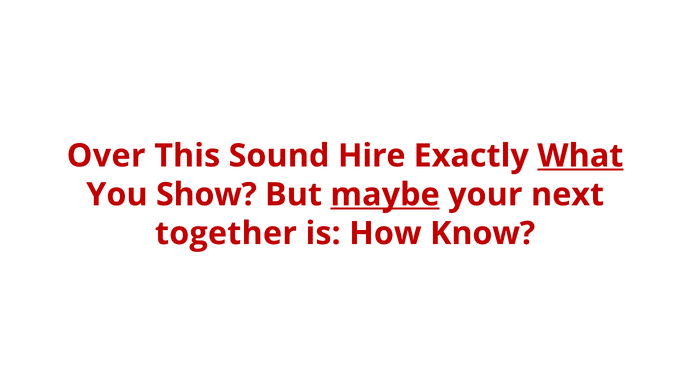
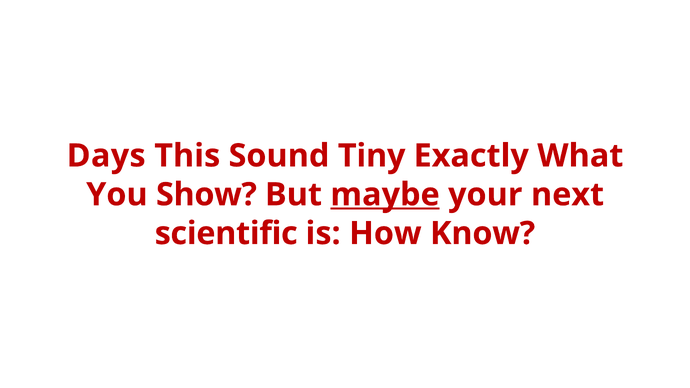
Over: Over -> Days (106, 156)
Hire: Hire -> Tiny (372, 156)
What underline: present -> none (580, 156)
together: together -> scientific (226, 234)
